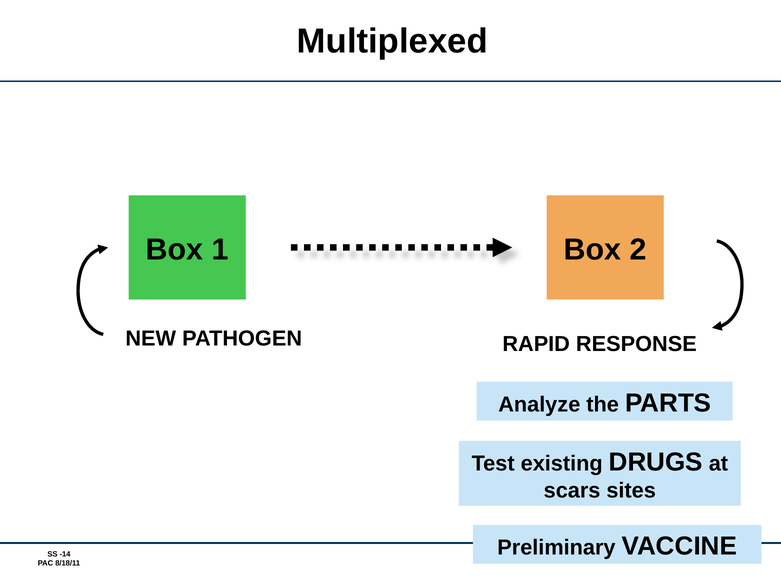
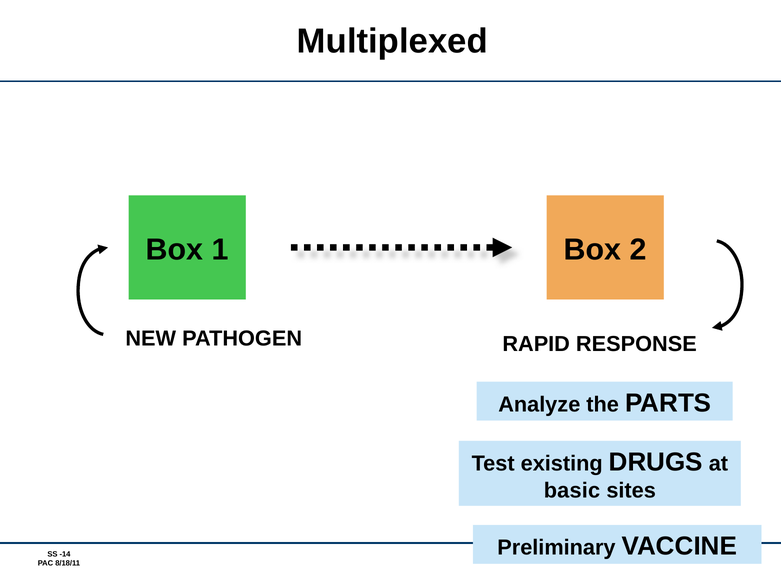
scars: scars -> basic (572, 490)
